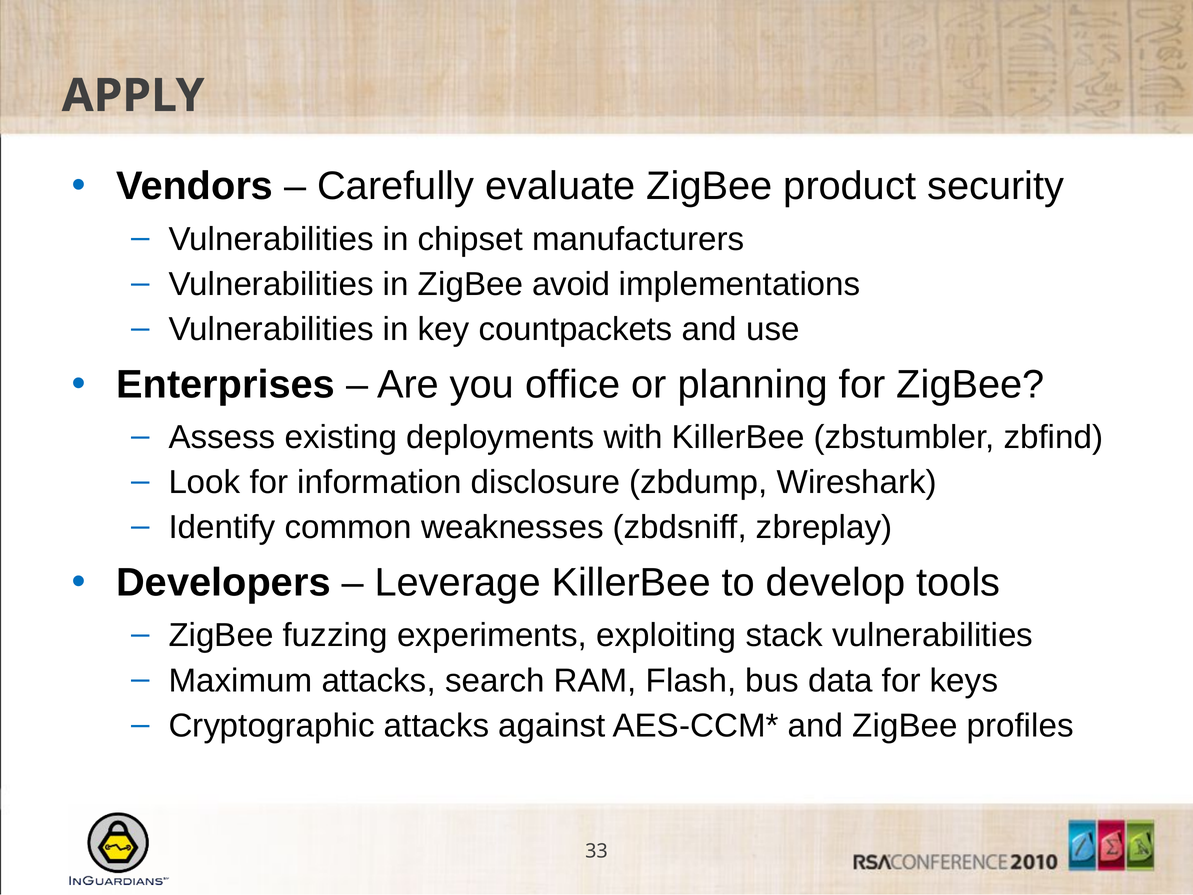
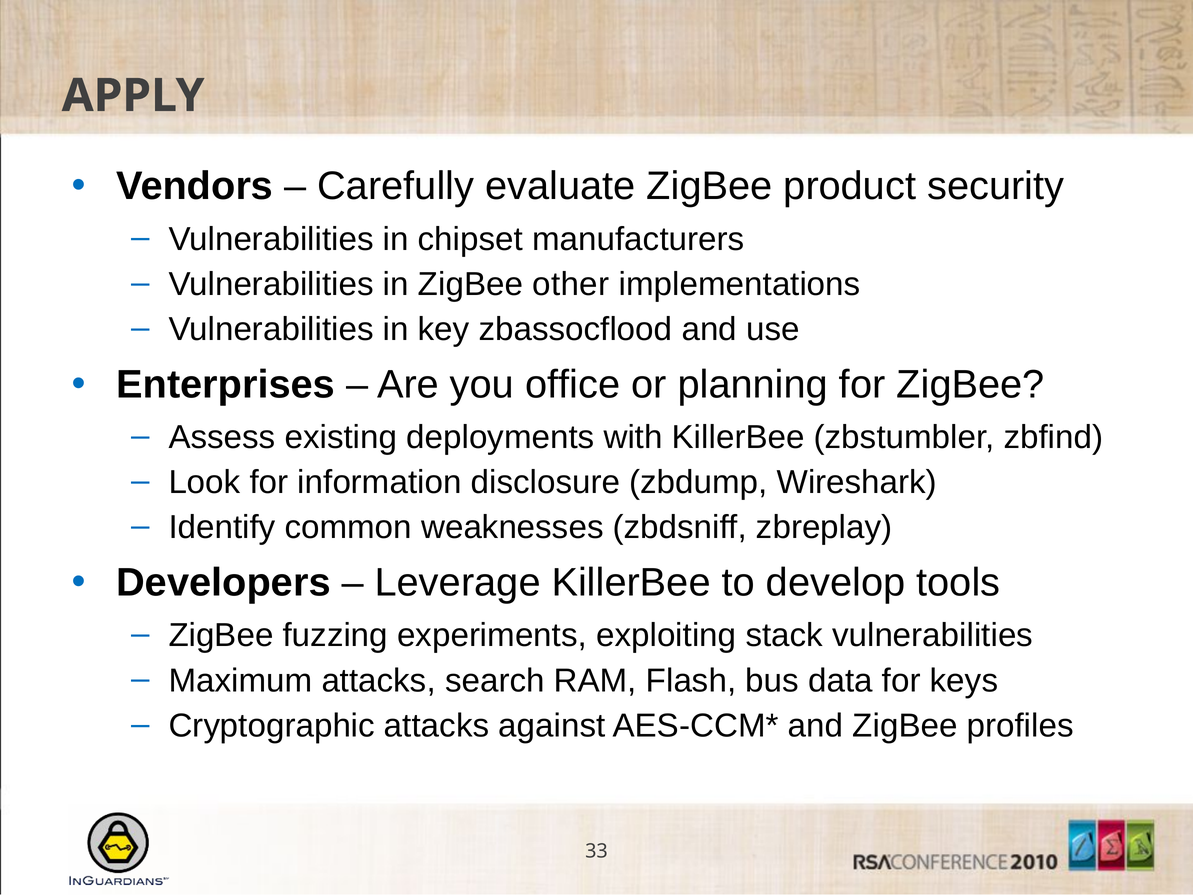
avoid: avoid -> other (571, 284)
countpackets: countpackets -> zbassocflood (576, 329)
